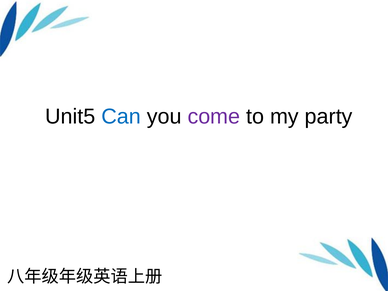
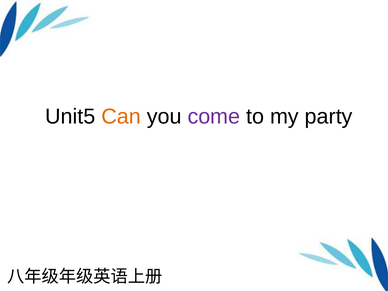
Can colour: blue -> orange (121, 117)
